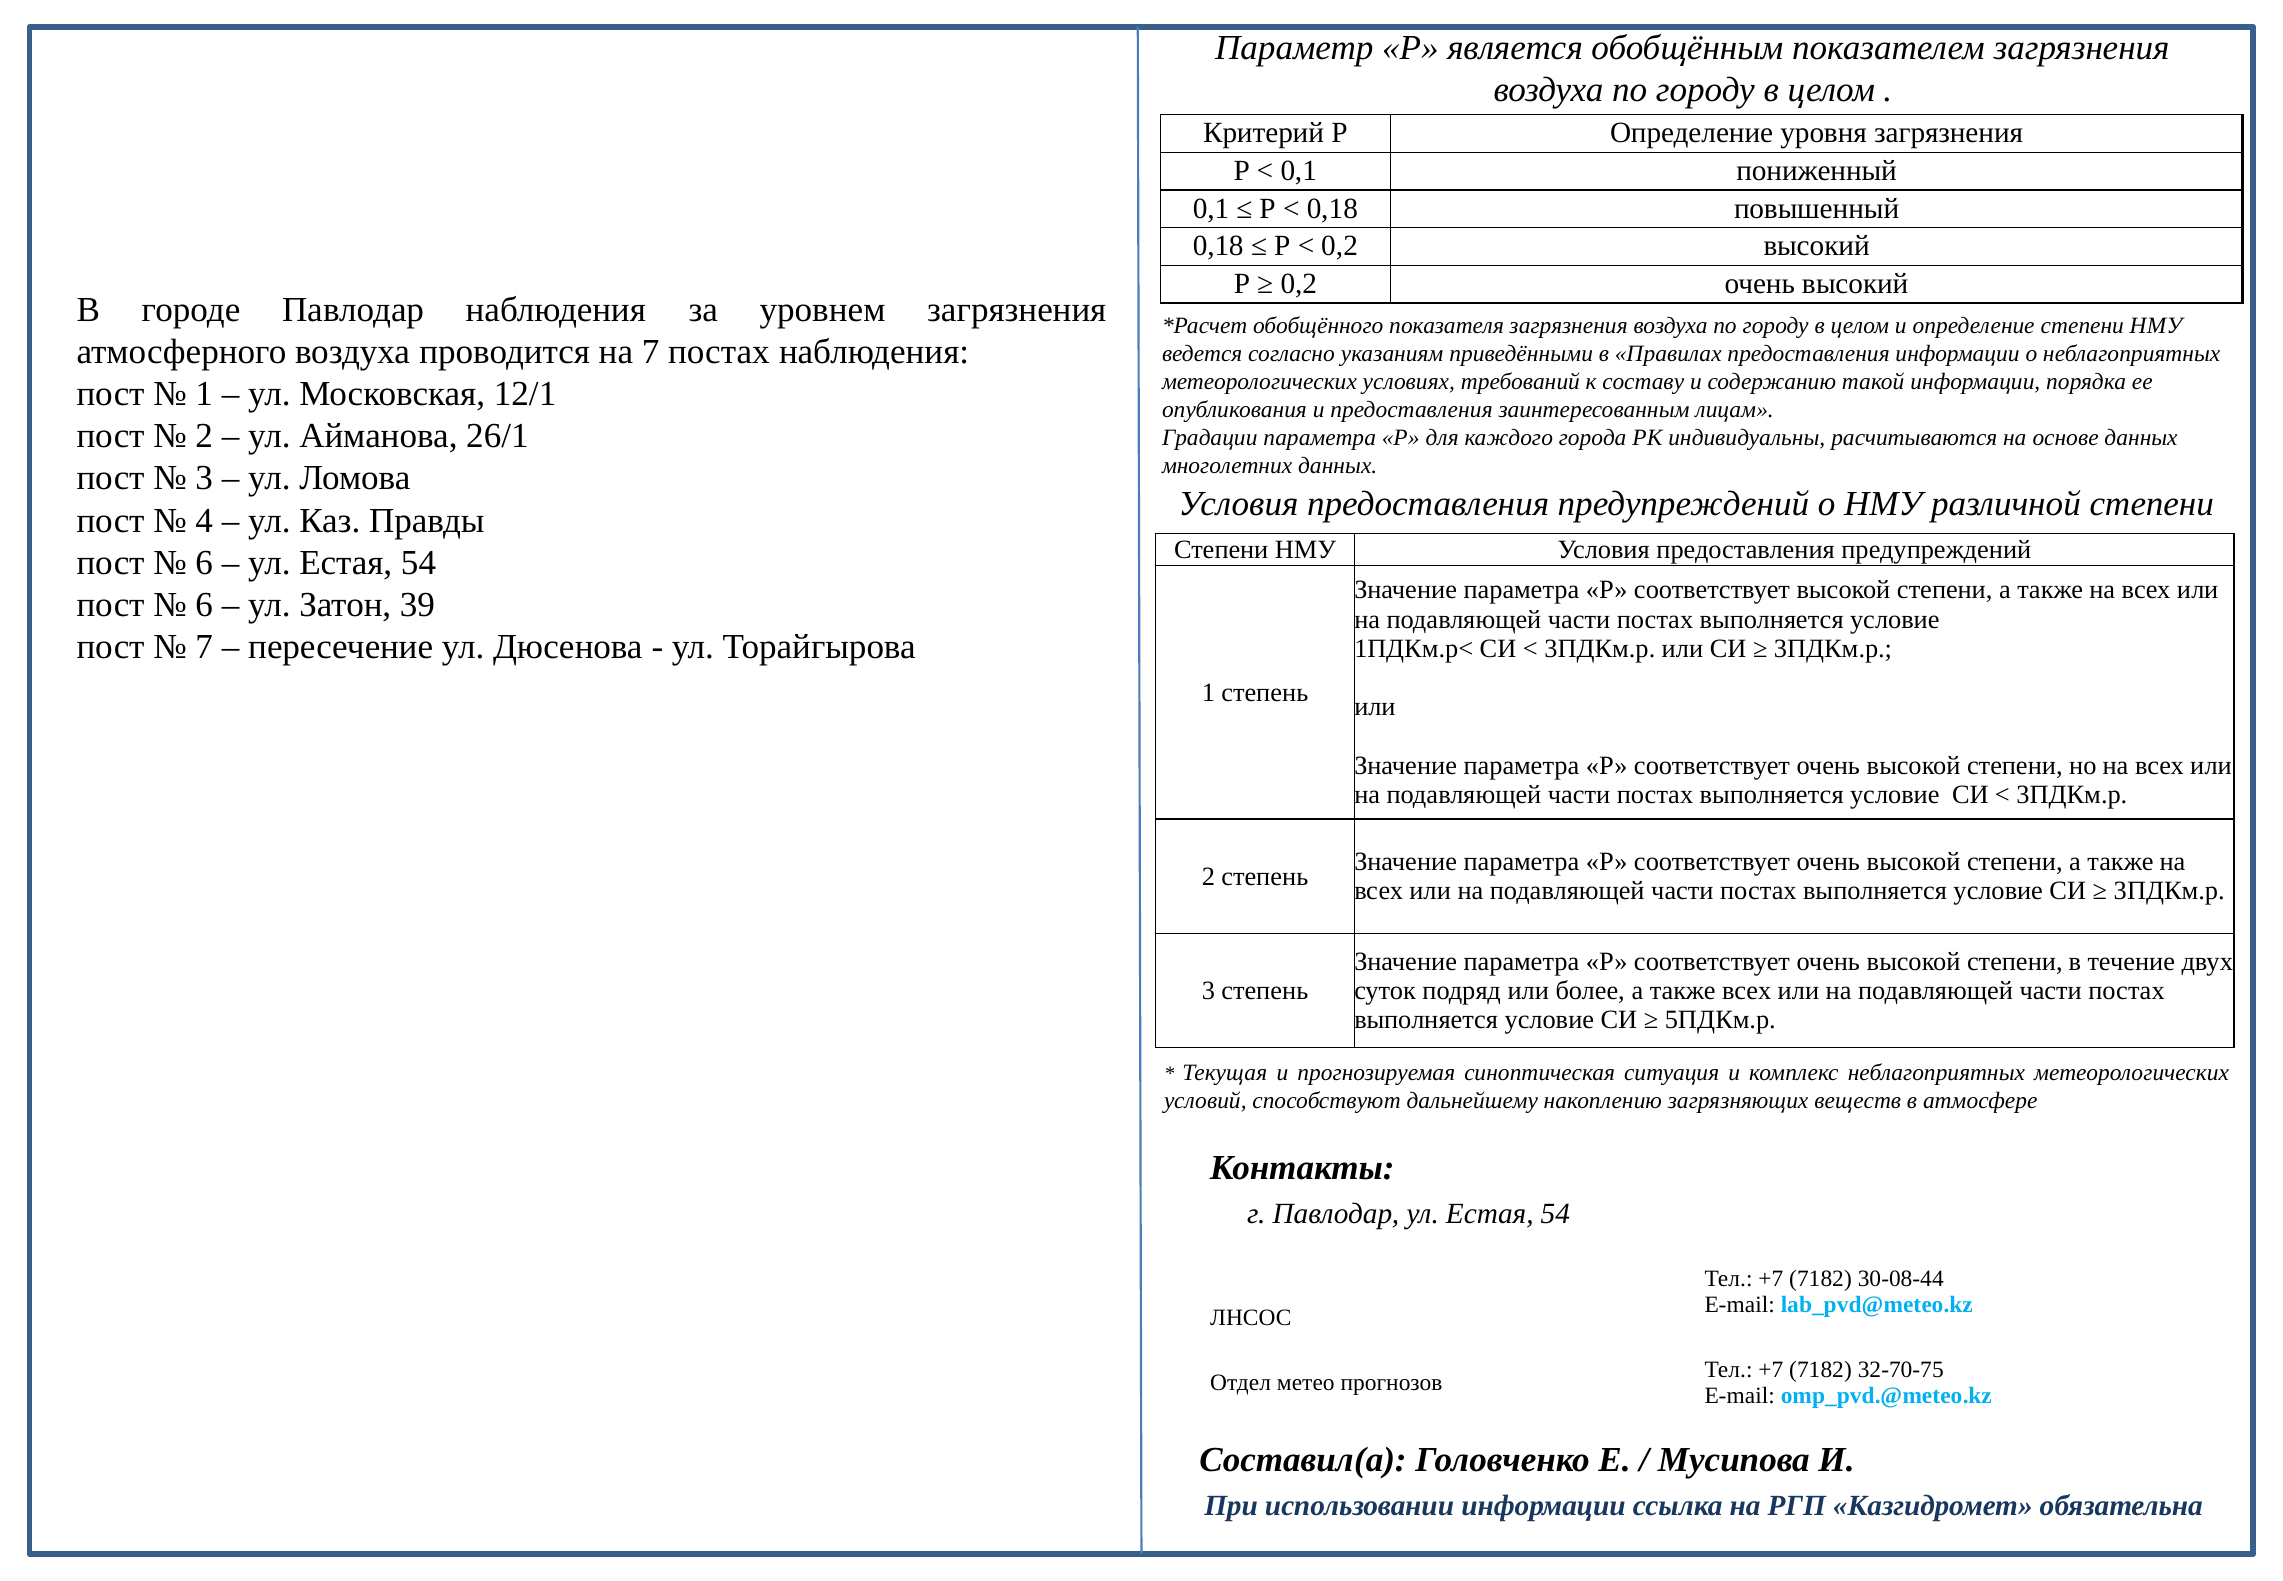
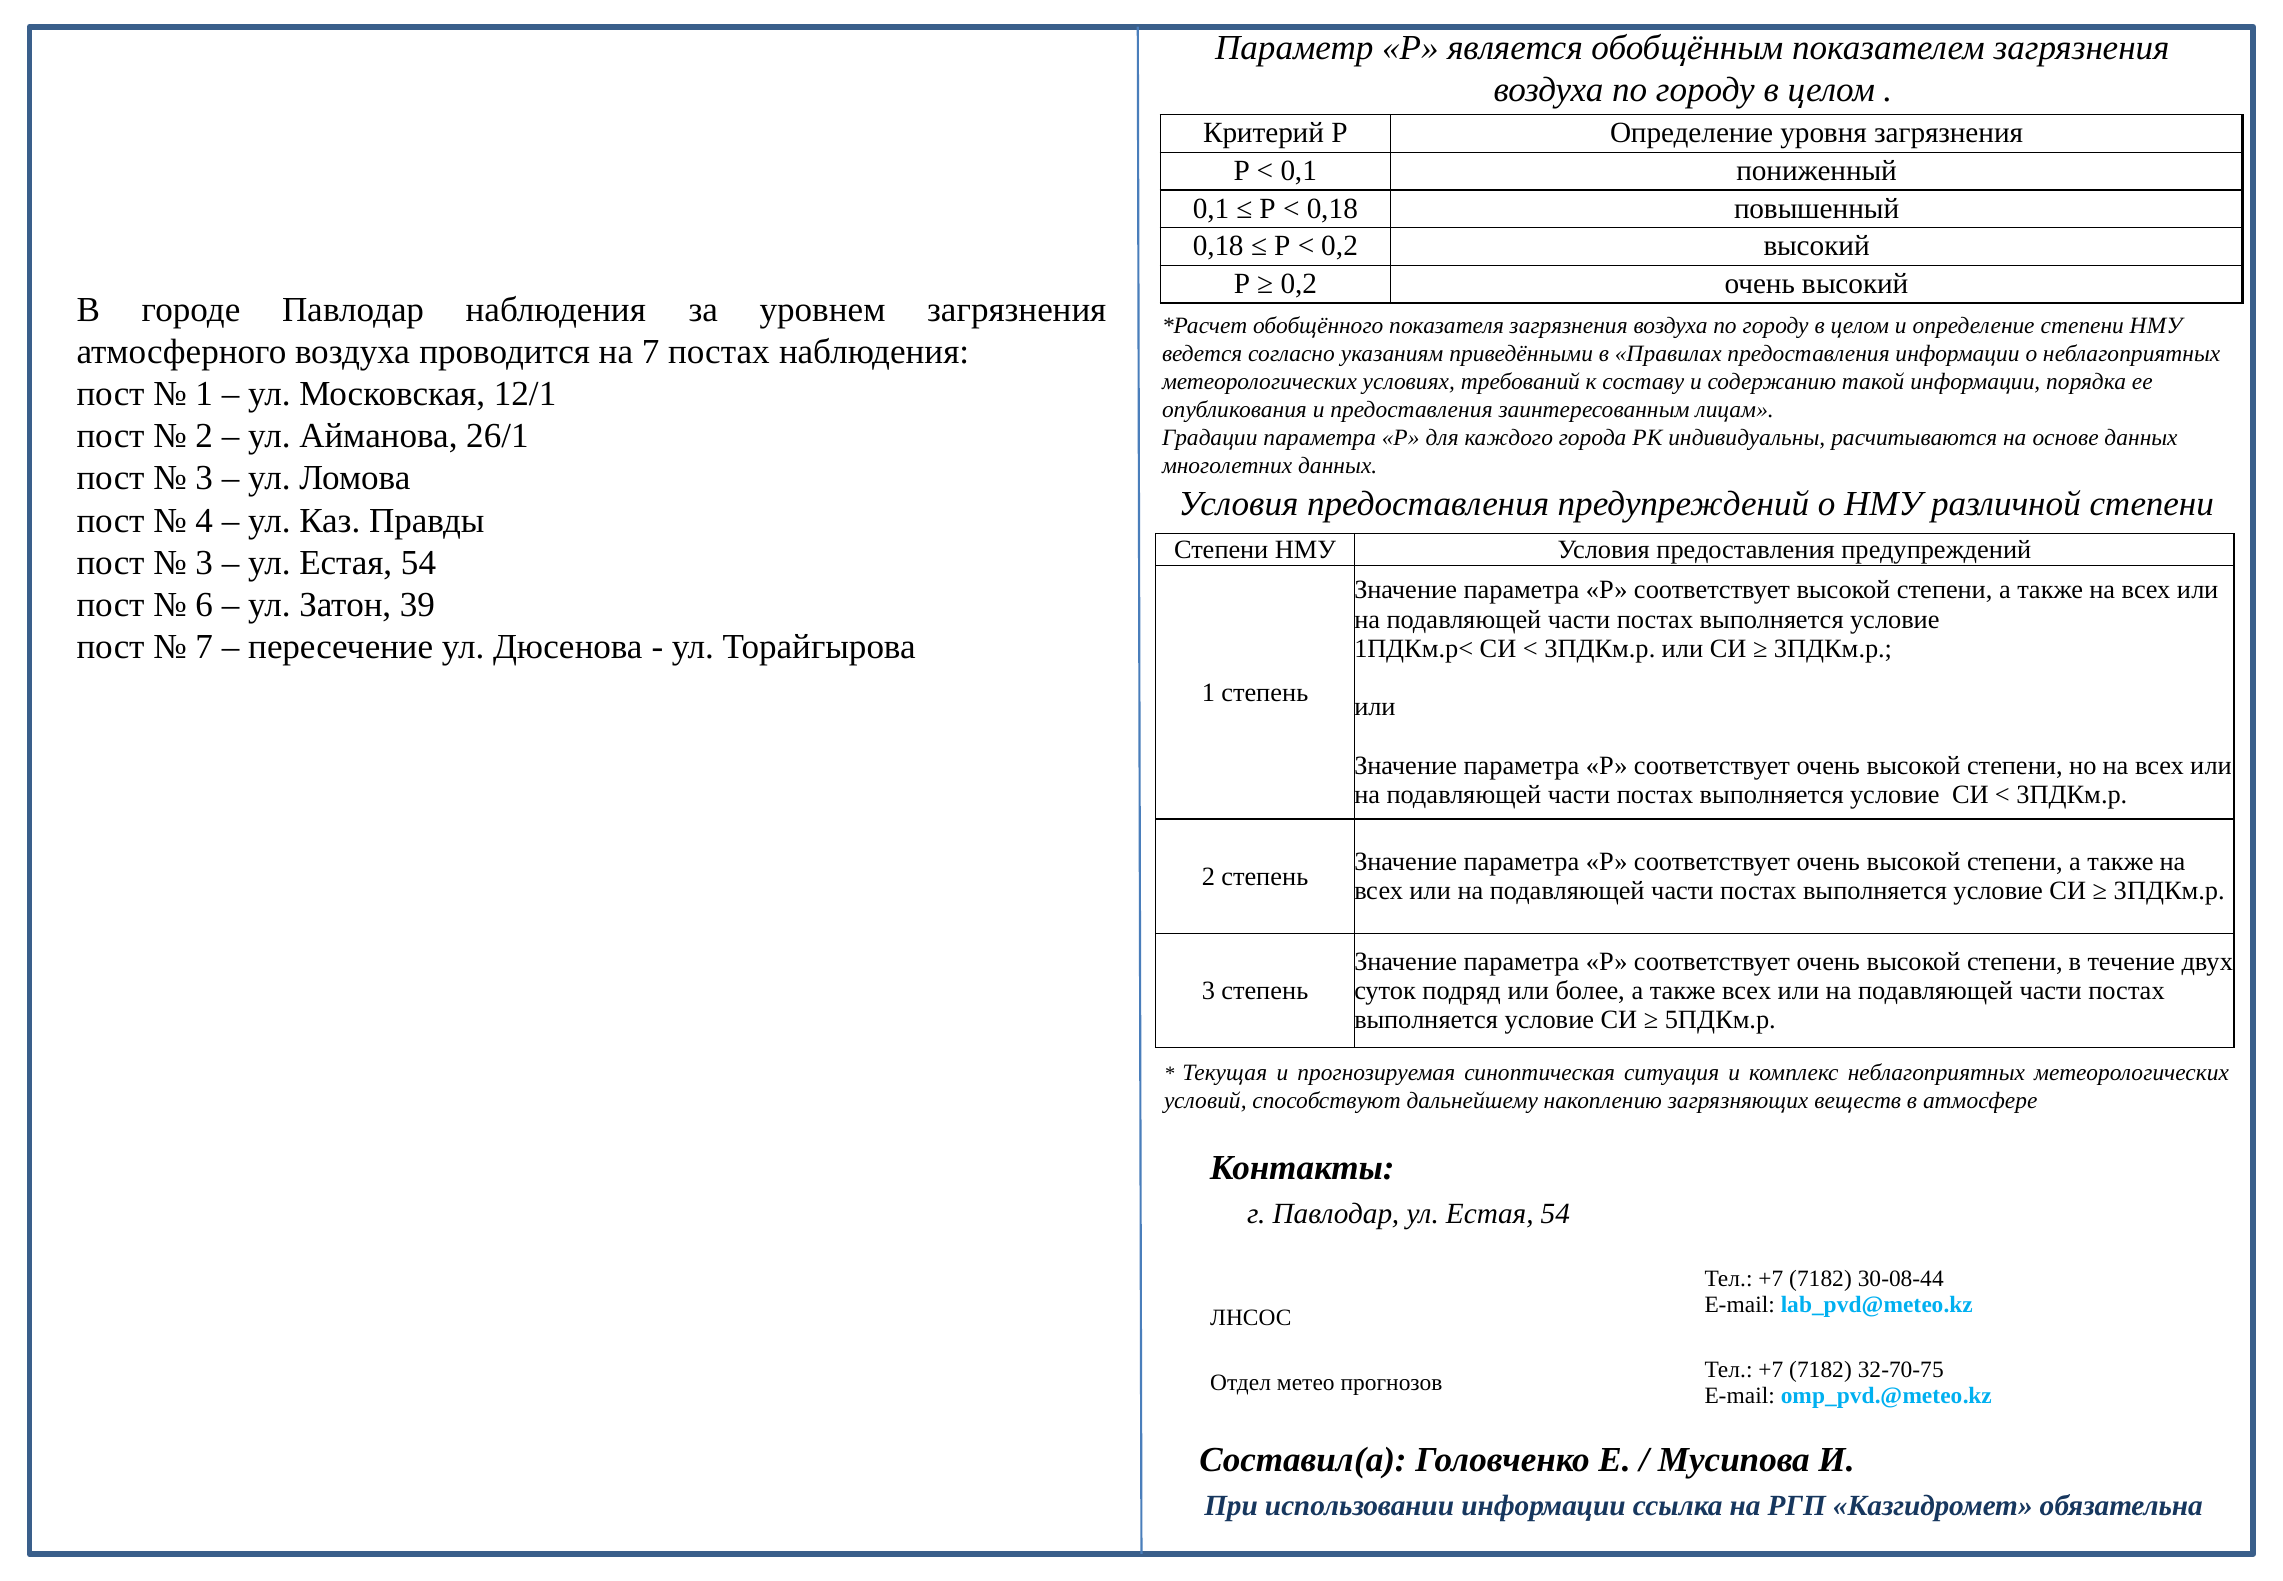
6: 6 -> 3 (204, 562)
